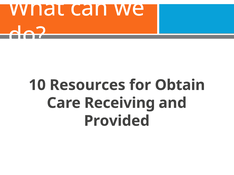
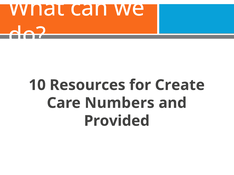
Obtain: Obtain -> Create (180, 85)
Receiving: Receiving -> Numbers (120, 103)
